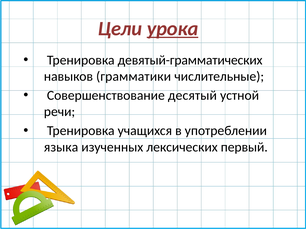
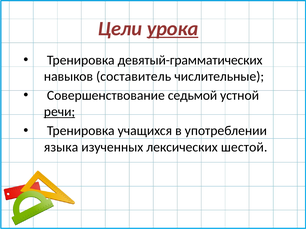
грамматики: грамматики -> составитель (134, 77)
десятый: десятый -> седьмой (193, 96)
речи underline: none -> present (59, 112)
первый: первый -> шестой (244, 147)
